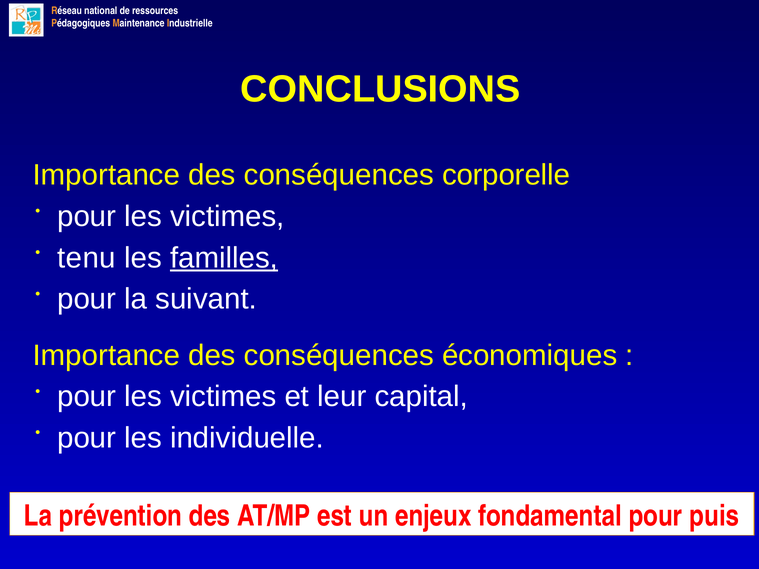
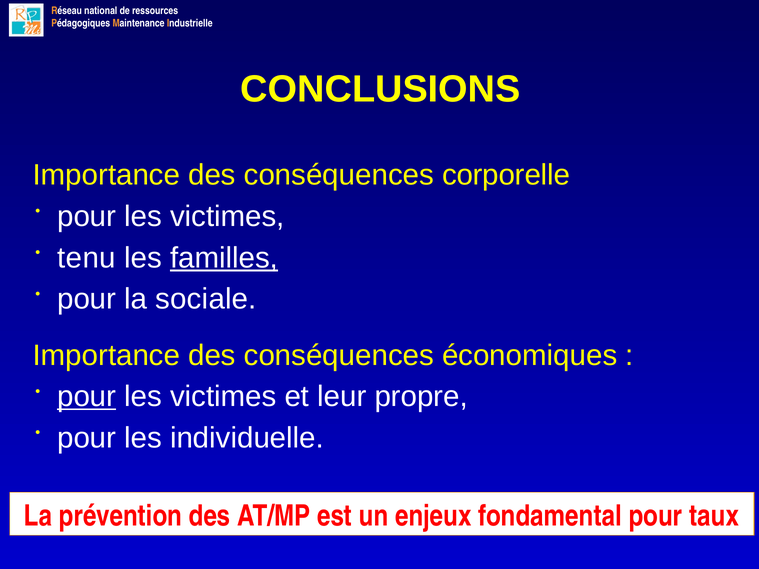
suivant: suivant -> sociale (206, 299)
pour underline: none -> present (87, 397)
capital: capital -> propre (421, 397)
puis: puis -> taux (714, 516)
